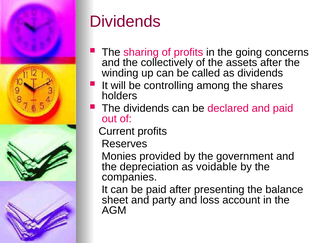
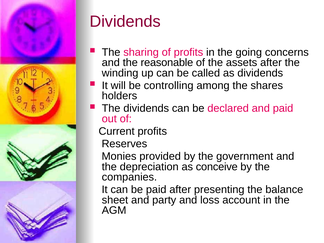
collectively: collectively -> reasonable (167, 63)
voidable: voidable -> conceive (217, 167)
